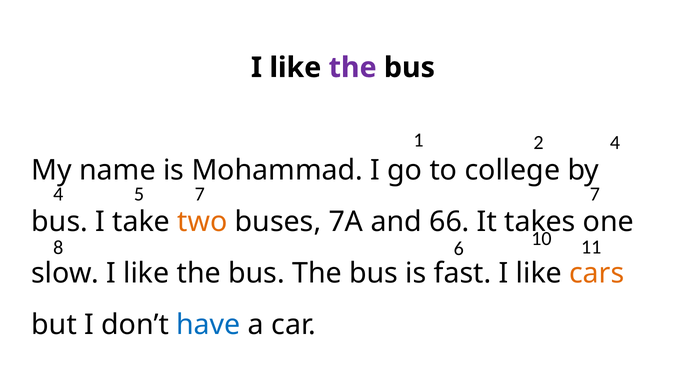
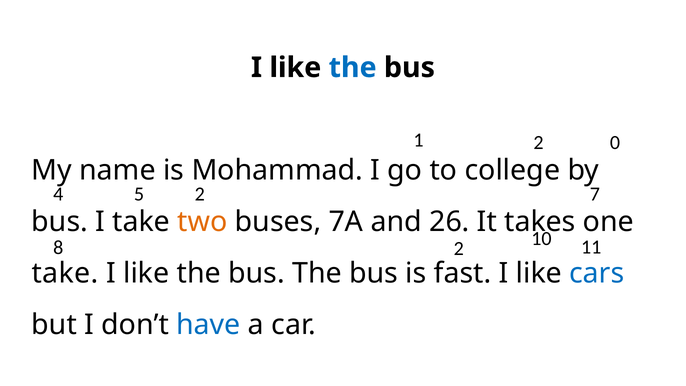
the colour: purple -> blue (353, 68)
2 4: 4 -> 0 (615, 143)
5 7: 7 -> 2 (200, 194)
66: 66 -> 26 (449, 222)
8 6: 6 -> 2 (459, 248)
slow: slow -> take (65, 273)
cars colour: orange -> blue (597, 273)
